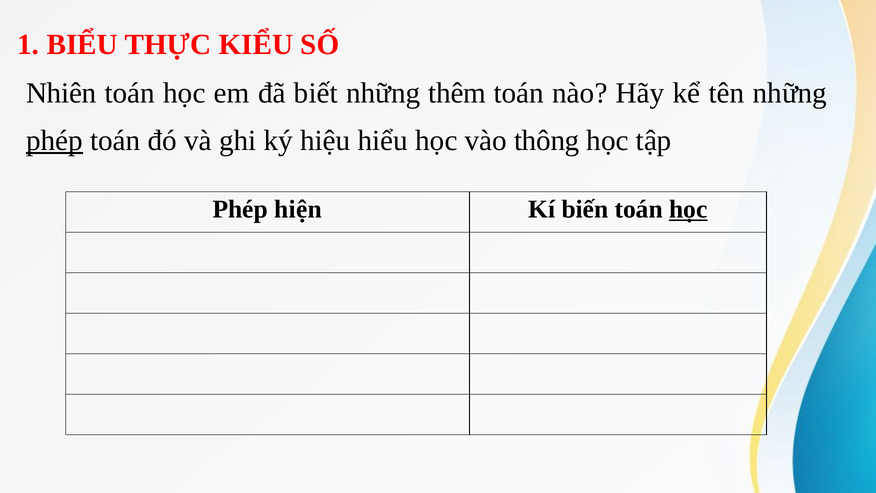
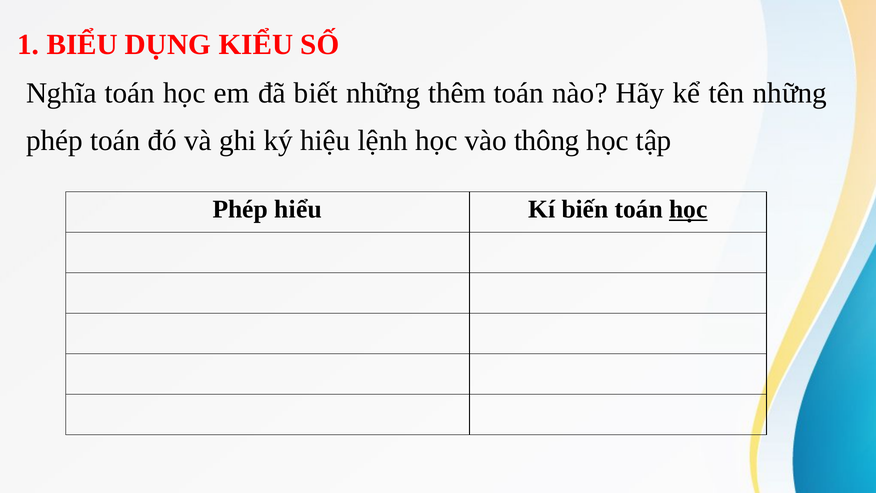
THỰC: THỰC -> DỤNG (168, 45)
Nhiên: Nhiên -> Nghĩa (61, 93)
phép underline: present -> none (54, 140)
hiểu: hiểu -> lệnh (383, 140)
hiện: hiện -> hiểu (298, 209)
